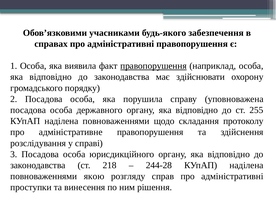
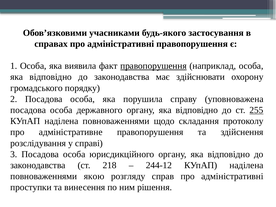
забезпечення: забезпечення -> застосування (216, 33)
255 underline: none -> present (256, 110)
244-28: 244-28 -> 244-12 (159, 165)
